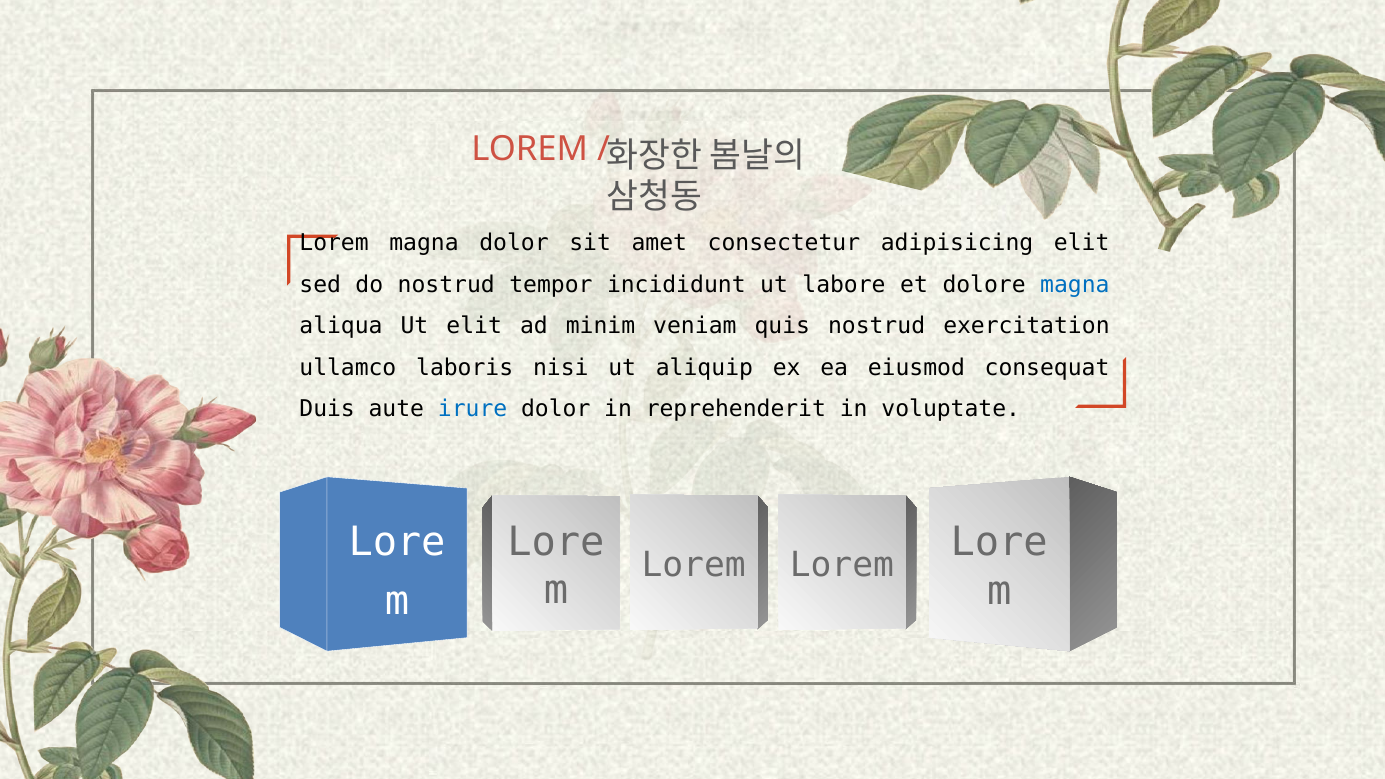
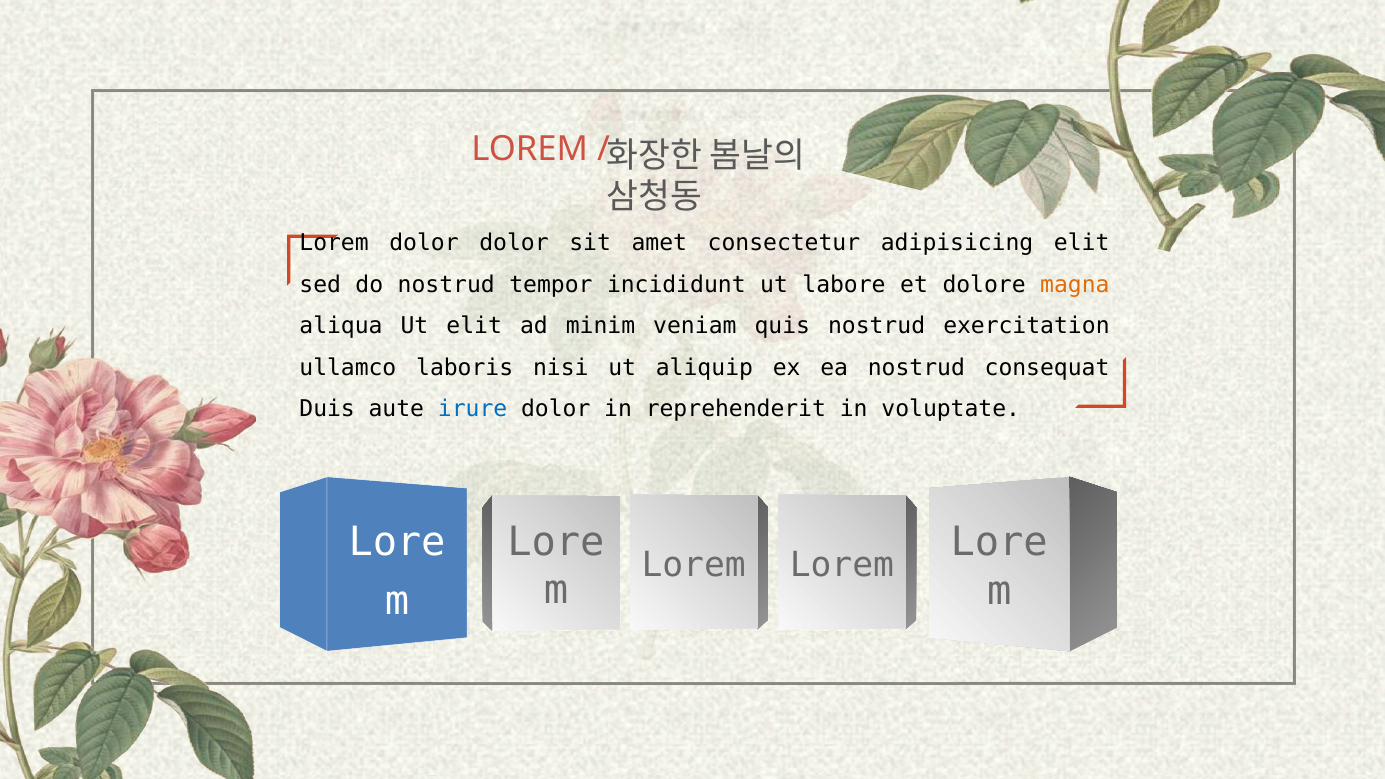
Lorem magna: magna -> dolor (424, 243)
magna colour: blue -> orange (1075, 285)
ea eiusmod: eiusmod -> nostrud (916, 368)
